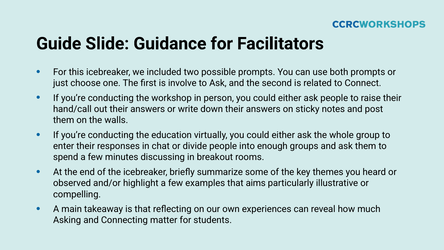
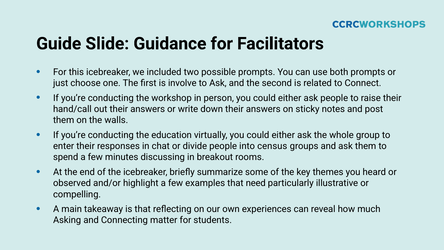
enough: enough -> census (272, 146)
aims: aims -> need (256, 183)
